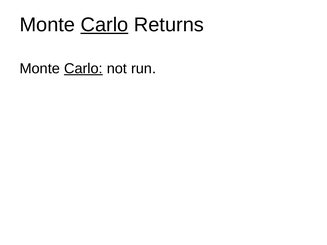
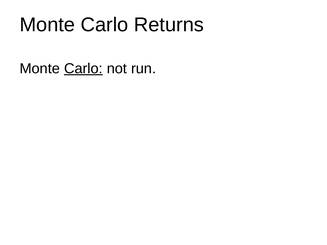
Carlo underline: present -> none (104, 25)
